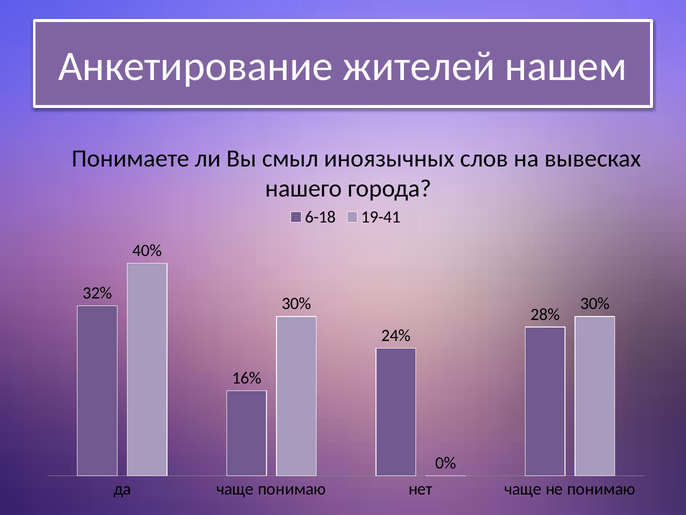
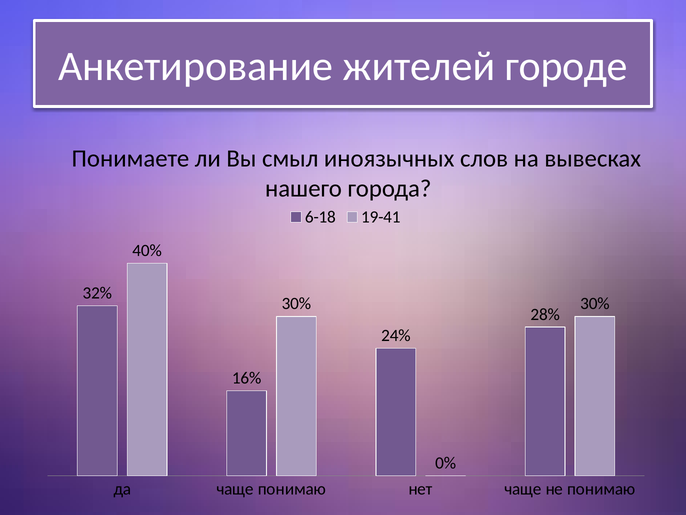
нашем: нашем -> городе (566, 66)
